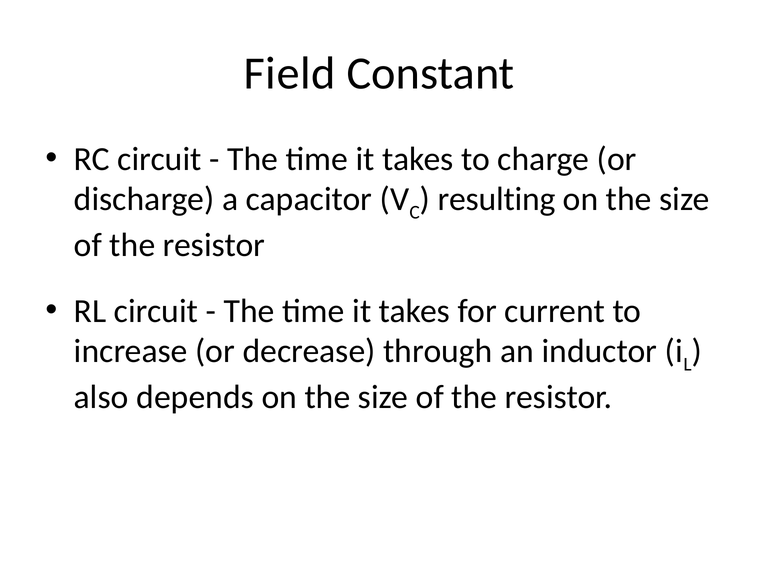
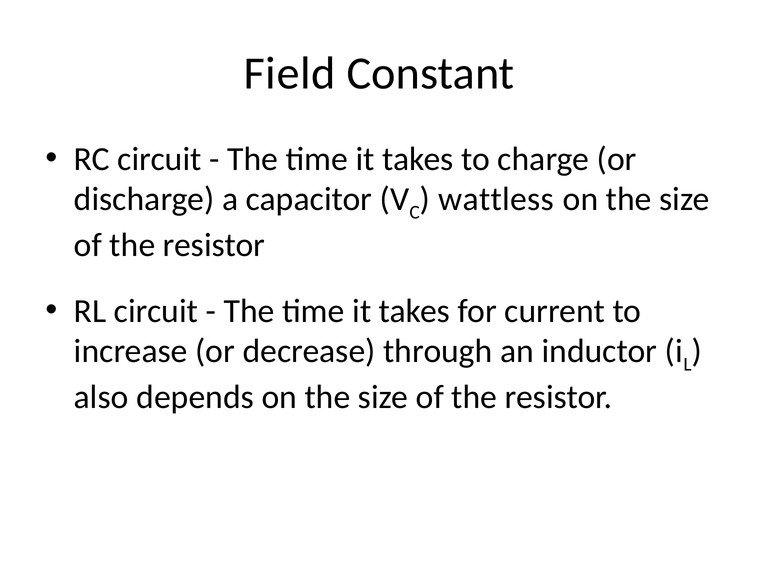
resulting: resulting -> wattless (496, 200)
